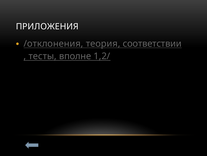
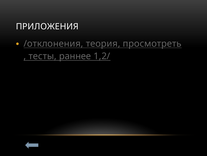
соответствии: соответствии -> просмотреть (152, 43)
вполне: вполне -> раннее (75, 56)
